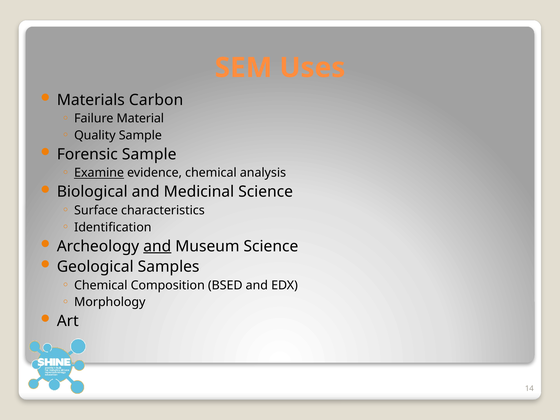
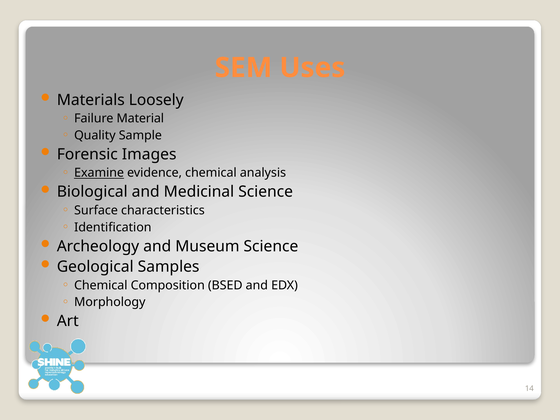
Carbon: Carbon -> Loosely (156, 100)
Forensic Sample: Sample -> Images (149, 154)
and underline: present -> none (157, 246)
